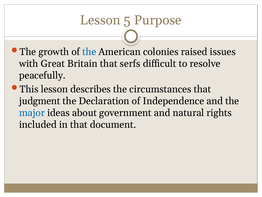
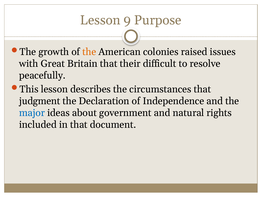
5: 5 -> 9 (127, 20)
the colour: blue -> orange (89, 52)
serfs: serfs -> their (130, 63)
